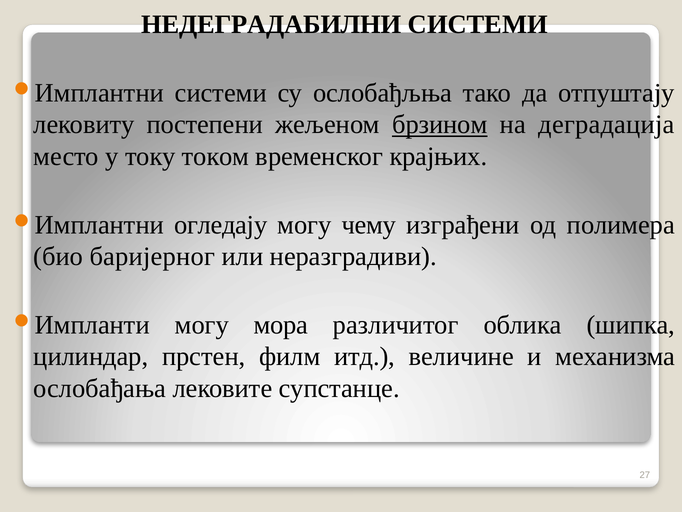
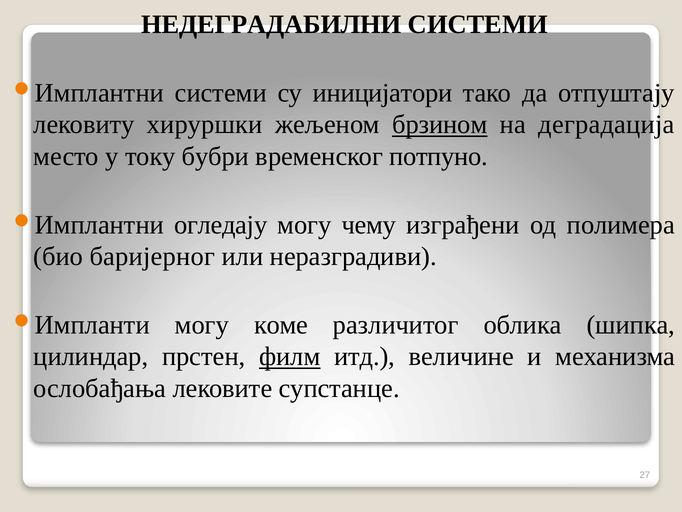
ослобађљња: ослобађљња -> иницијатори (383, 93)
постепени: постепени -> хируршки (205, 125)
током: током -> бубри (216, 156)
крајњих: крајњих -> потпуно (438, 156)
мора: мора -> коме (281, 325)
филм underline: none -> present (290, 356)
